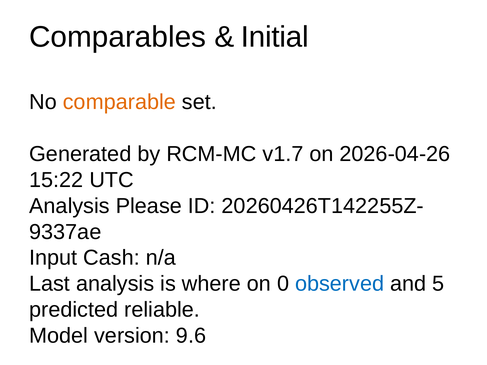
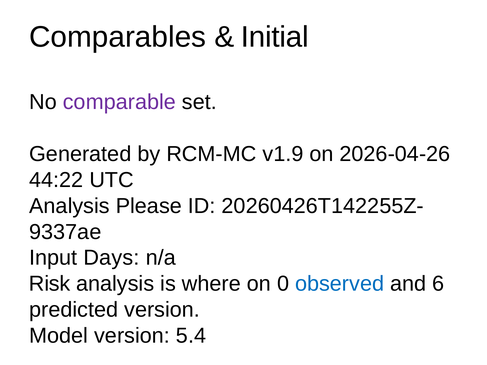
comparable colour: orange -> purple (119, 102)
v1.7: v1.7 -> v1.9 (283, 154)
15:22: 15:22 -> 44:22 (56, 180)
Cash: Cash -> Days (111, 258)
Last: Last -> Risk (50, 284)
5: 5 -> 6 (438, 284)
predicted reliable: reliable -> version (162, 310)
9.6: 9.6 -> 5.4 (191, 336)
